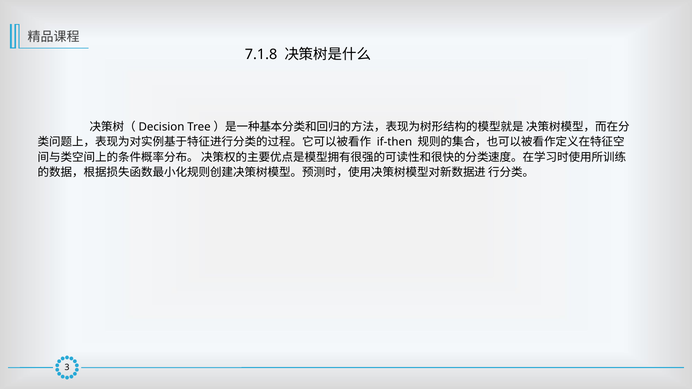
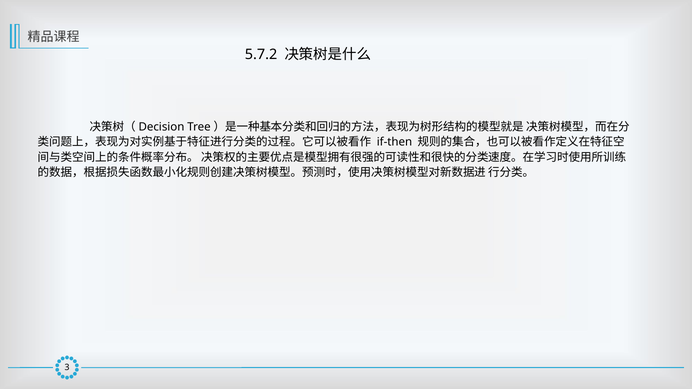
7.1.8: 7.1.8 -> 5.7.2 (261, 55)
